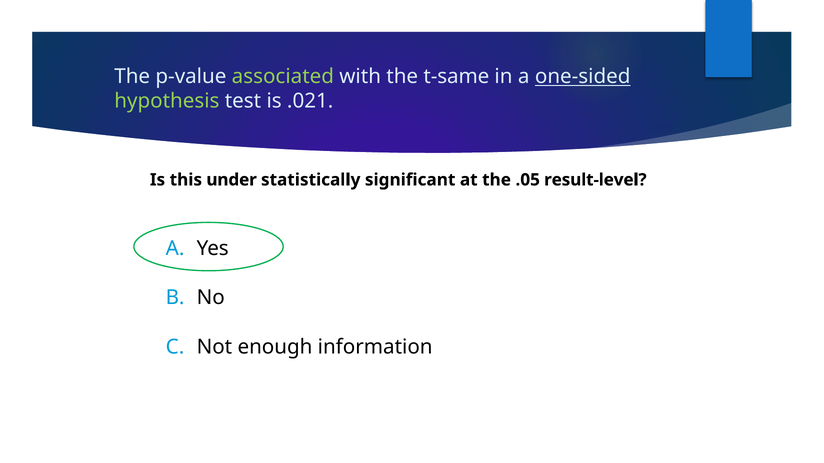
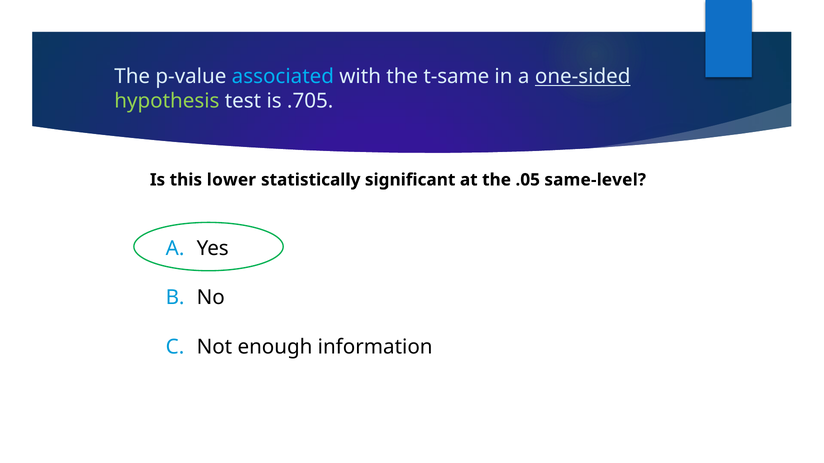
associated colour: light green -> light blue (283, 76)
.021: .021 -> .705 (310, 101)
under: under -> lower (231, 180)
result-level: result-level -> same-level (595, 180)
